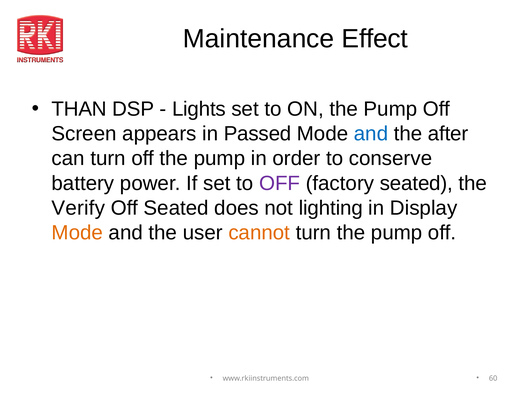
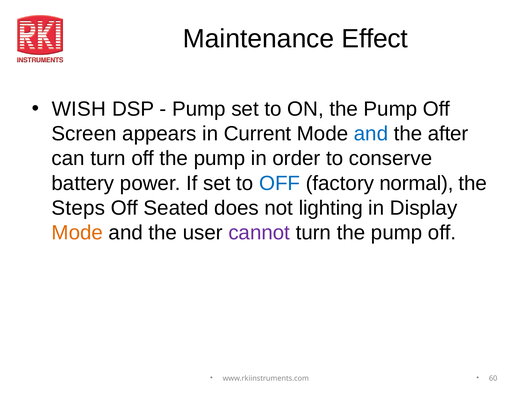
THAN: THAN -> WISH (79, 109)
Lights: Lights -> Pump (199, 109)
Passed: Passed -> Current (258, 134)
OFF colour: purple -> blue (280, 183)
factory seated: seated -> normal (416, 183)
Verify: Verify -> Steps (78, 208)
cannot colour: orange -> purple (259, 233)
